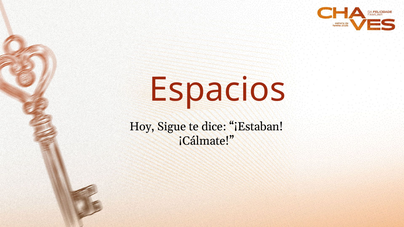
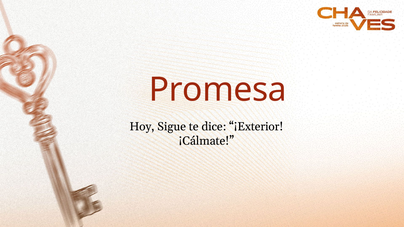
Espacios: Espacios -> Promesa (218, 90)
¡Estaban: ¡Estaban -> ¡Exterior (256, 127)
